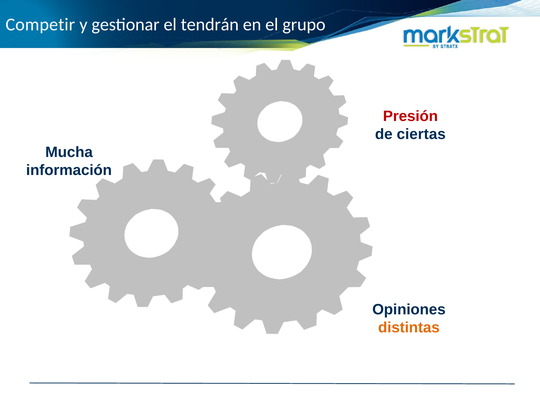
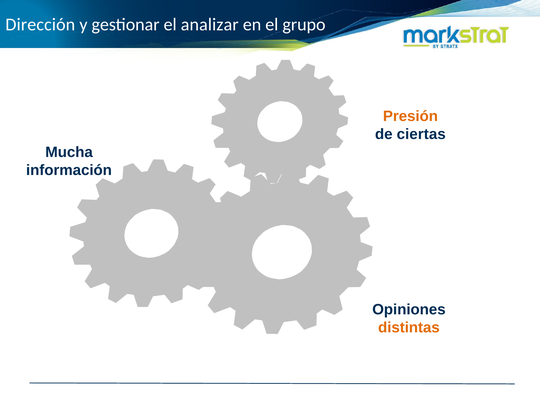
Competir: Competir -> Dirección (40, 24)
tendrán: tendrán -> analizar (210, 24)
Presión colour: red -> orange (410, 116)
